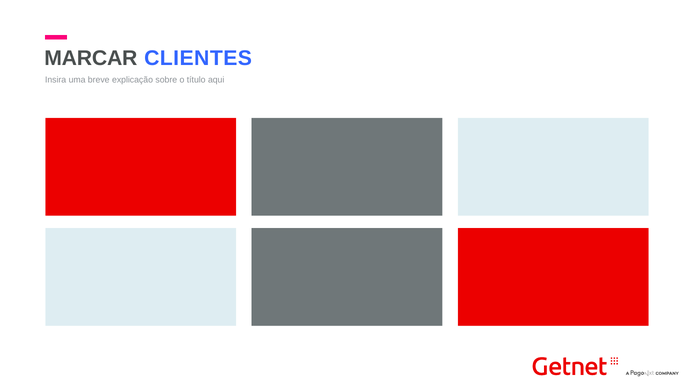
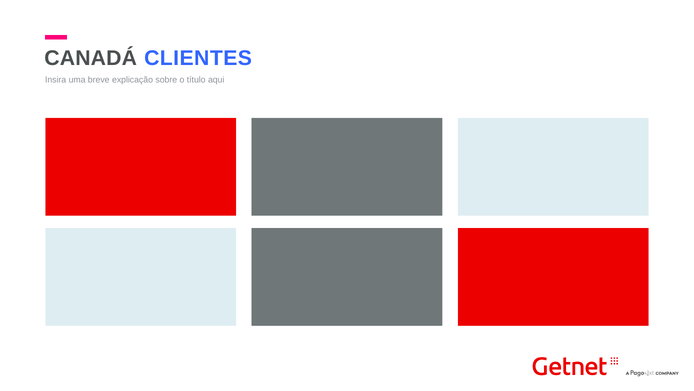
MARCAR: MARCAR -> CANADÁ (91, 58)
